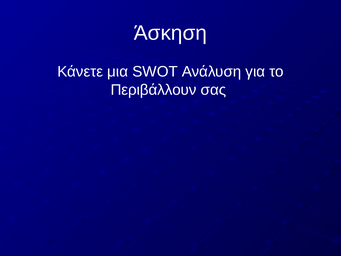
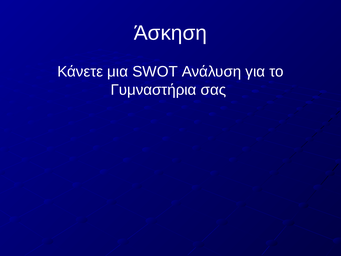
Περιβάλλουν: Περιβάλλουν -> Γυμναστήρια (154, 90)
